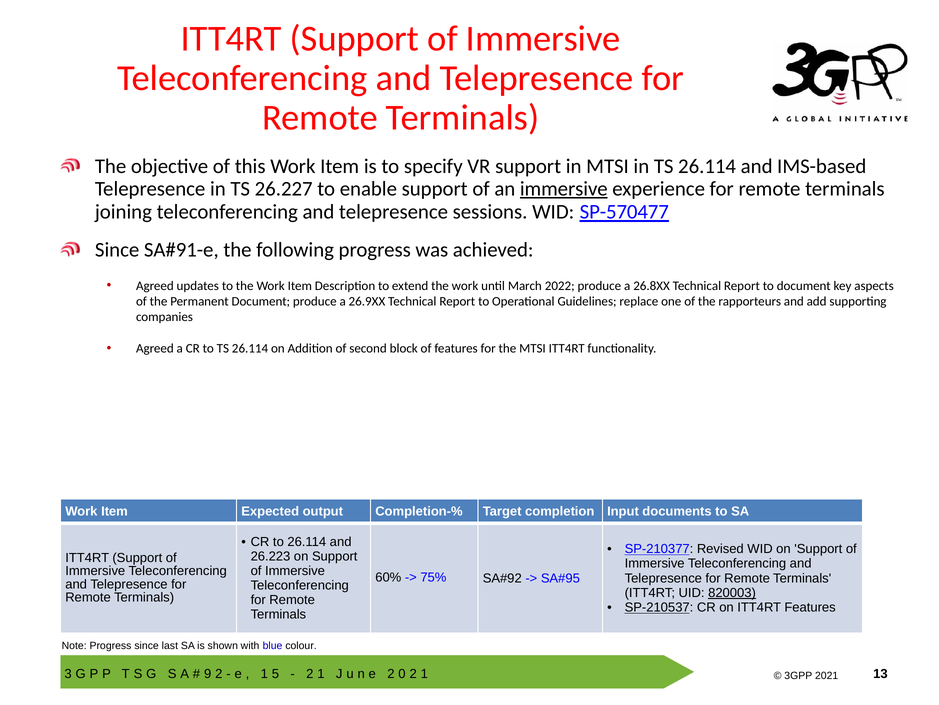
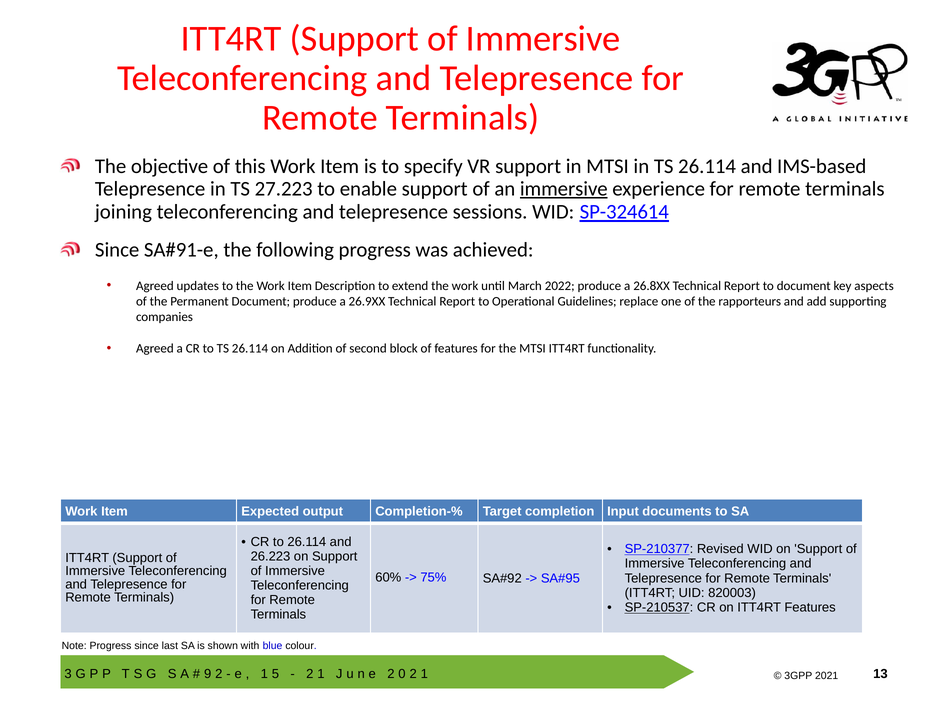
26.227: 26.227 -> 27.223 (284, 189)
SP-570477: SP-570477 -> SP-324614 (624, 211)
820003 underline: present -> none (732, 592)
